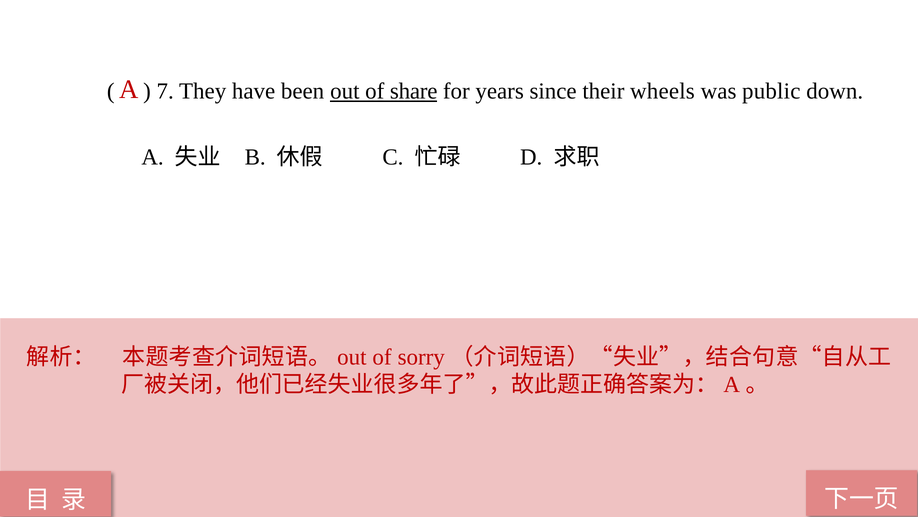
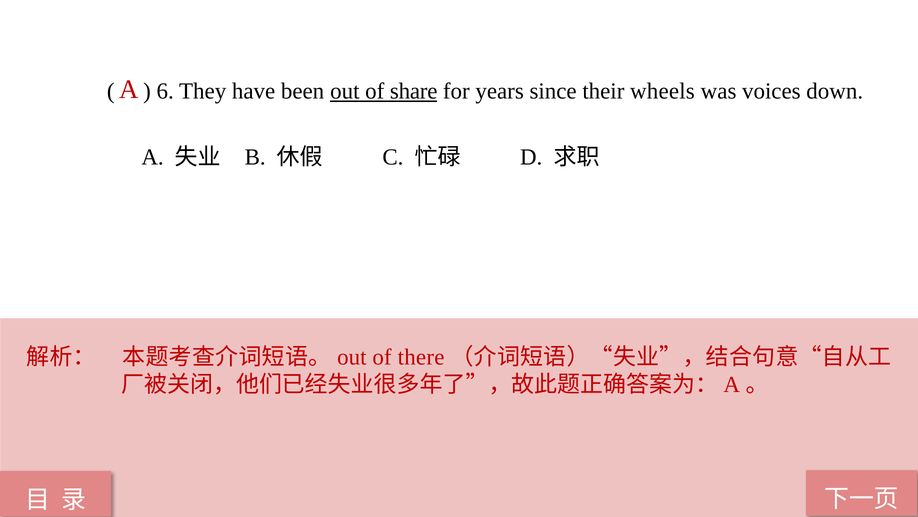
7: 7 -> 6 (165, 91)
public: public -> voices (771, 91)
sorry: sorry -> there (421, 357)
